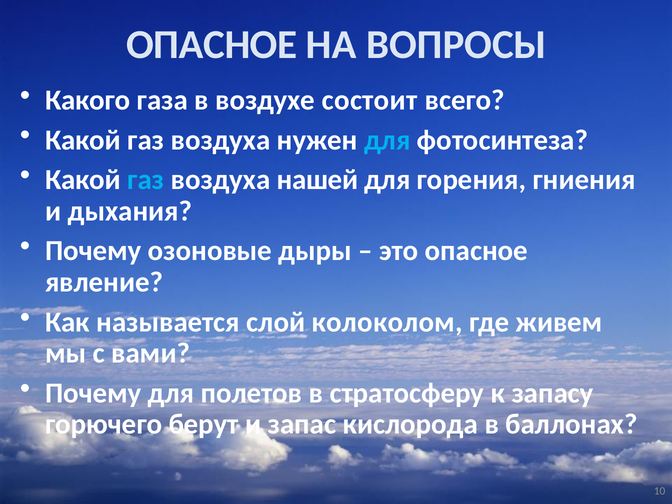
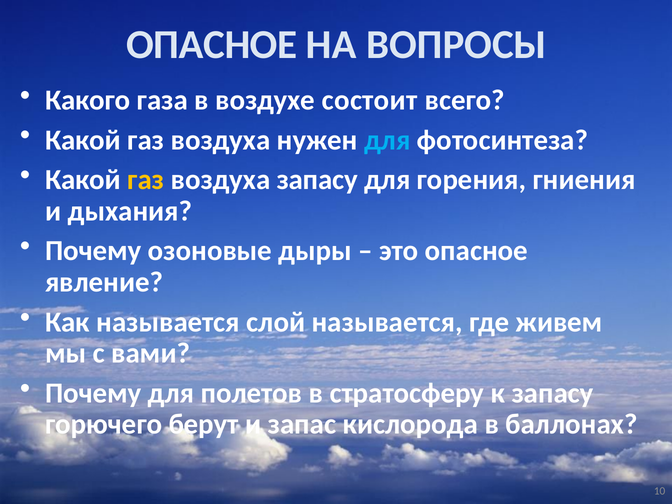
газ colour: light blue -> yellow (146, 180)
воздуха нашей: нашей -> запасу (317, 180)
слой колоколом: колоколом -> называется (387, 322)
